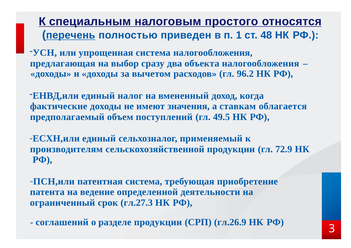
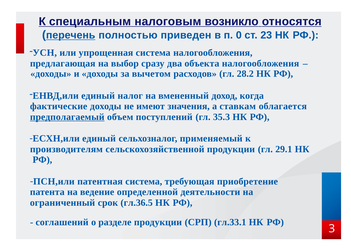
простого: простого -> возникло (232, 21)
1: 1 -> 0 (239, 35)
48: 48 -> 23 (266, 35)
96.2: 96.2 -> 28.2 (245, 74)
предполагаемый underline: none -> present (67, 117)
49.5: 49.5 -> 35.3 (221, 117)
72.9: 72.9 -> 29.1 (284, 149)
гл.27.3: гл.27.3 -> гл.36.5 (137, 203)
гл.26.9: гл.26.9 -> гл.33.1 (230, 222)
